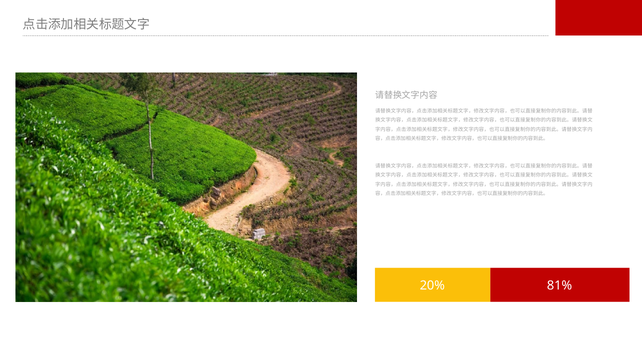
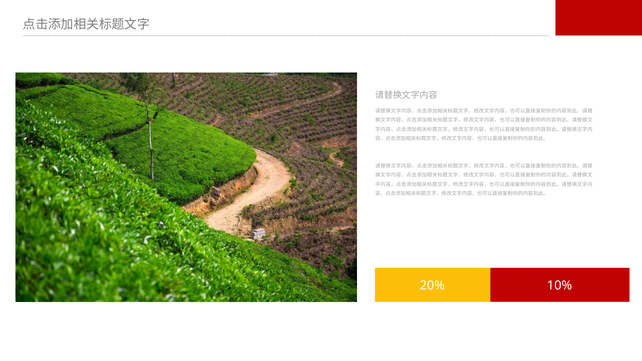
81%: 81% -> 10% (560, 286)
